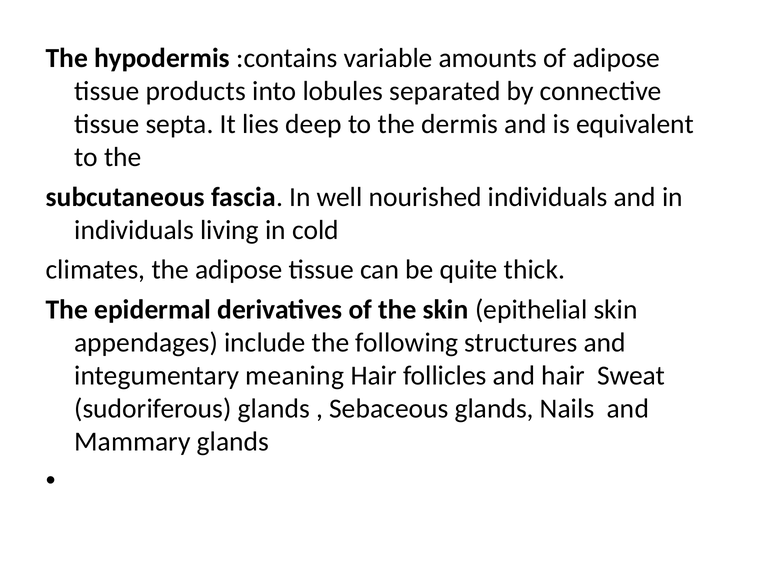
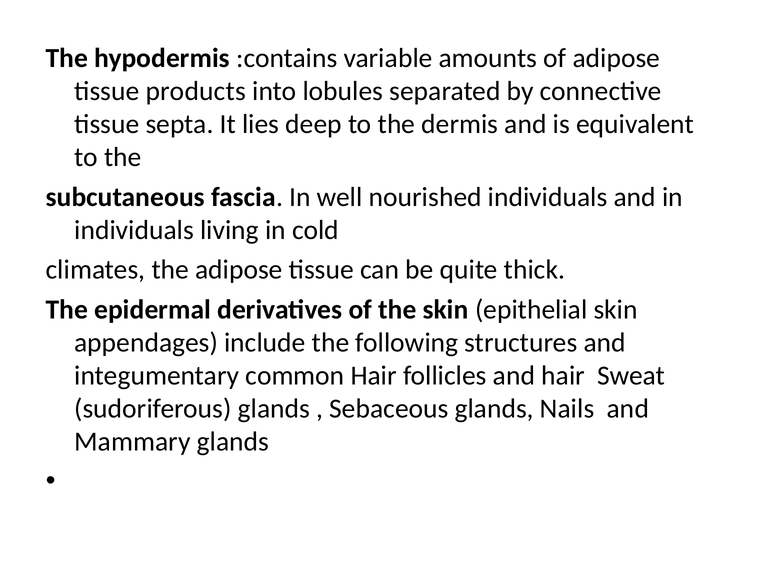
meaning: meaning -> common (295, 376)
